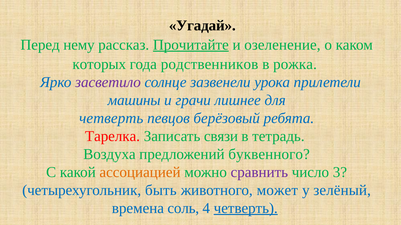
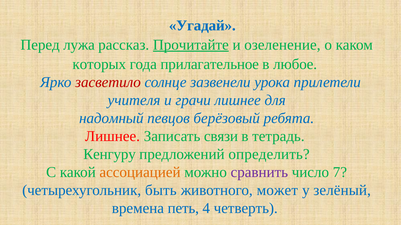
Угадай colour: black -> blue (202, 26)
нему: нему -> лужа (79, 45)
родственников: родственников -> прилагательное (210, 64)
рожка: рожка -> любое (295, 64)
засветило colour: purple -> red (108, 82)
машины: машины -> учителя (134, 100)
четверть: четверть -> надомный (111, 118)
Тарелка: Тарелка -> Лишнее (112, 136)
Воздуха: Воздуха -> Кенгуру (110, 154)
буквенного: буквенного -> определить (269, 154)
3: 3 -> 7 (340, 172)
соль: соль -> петь (183, 209)
четверть underline: present -> none (246, 209)
